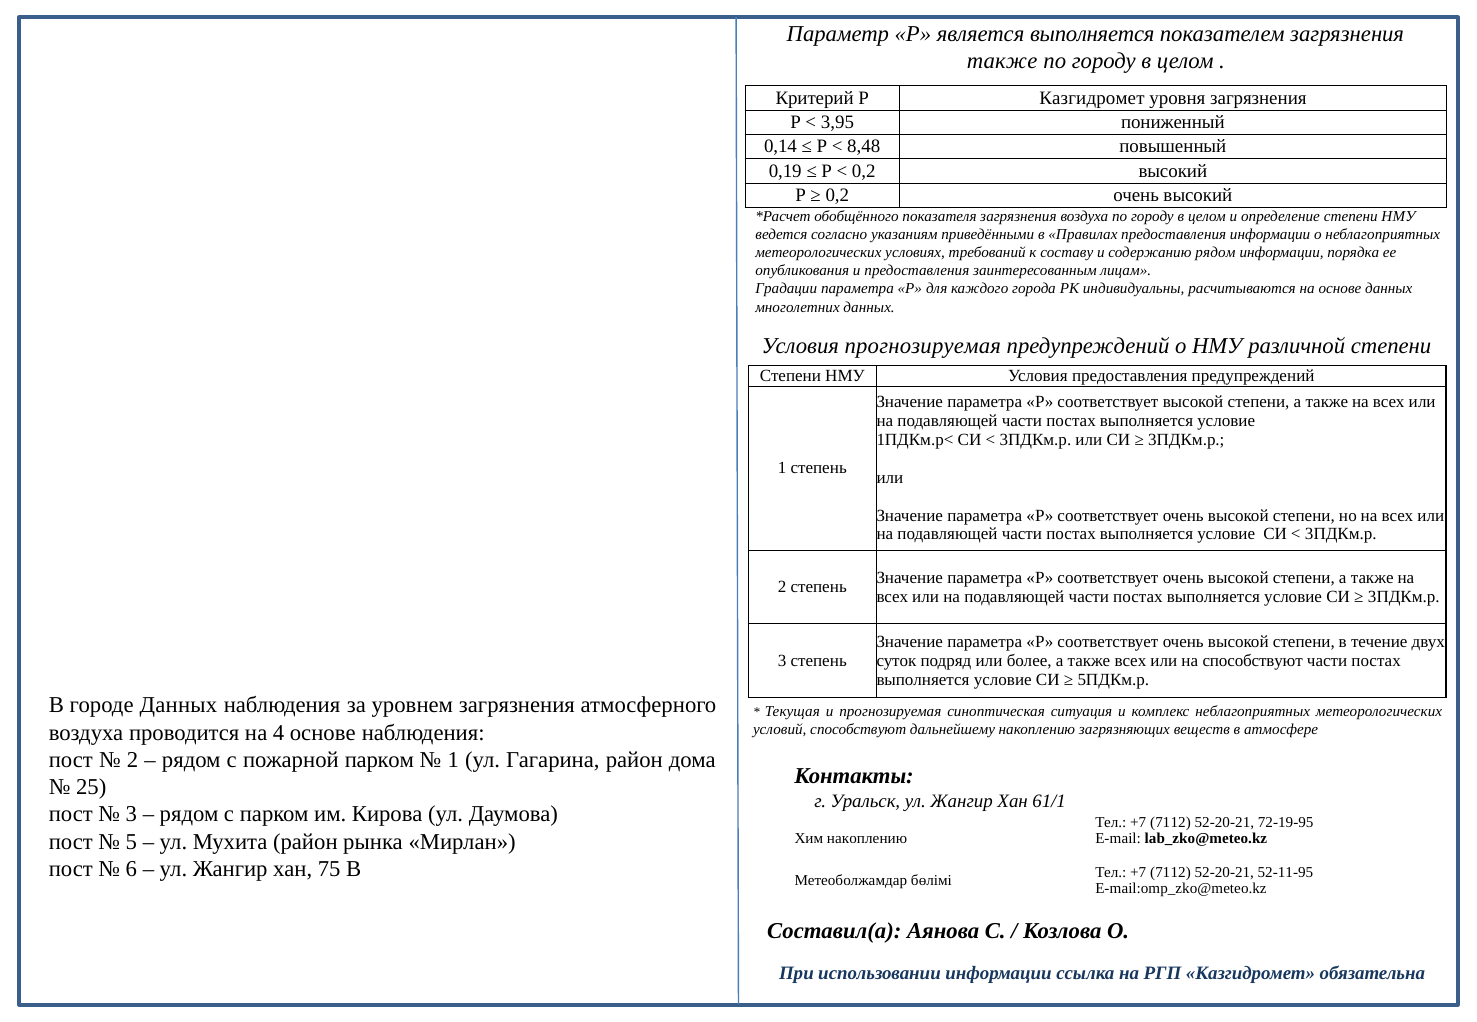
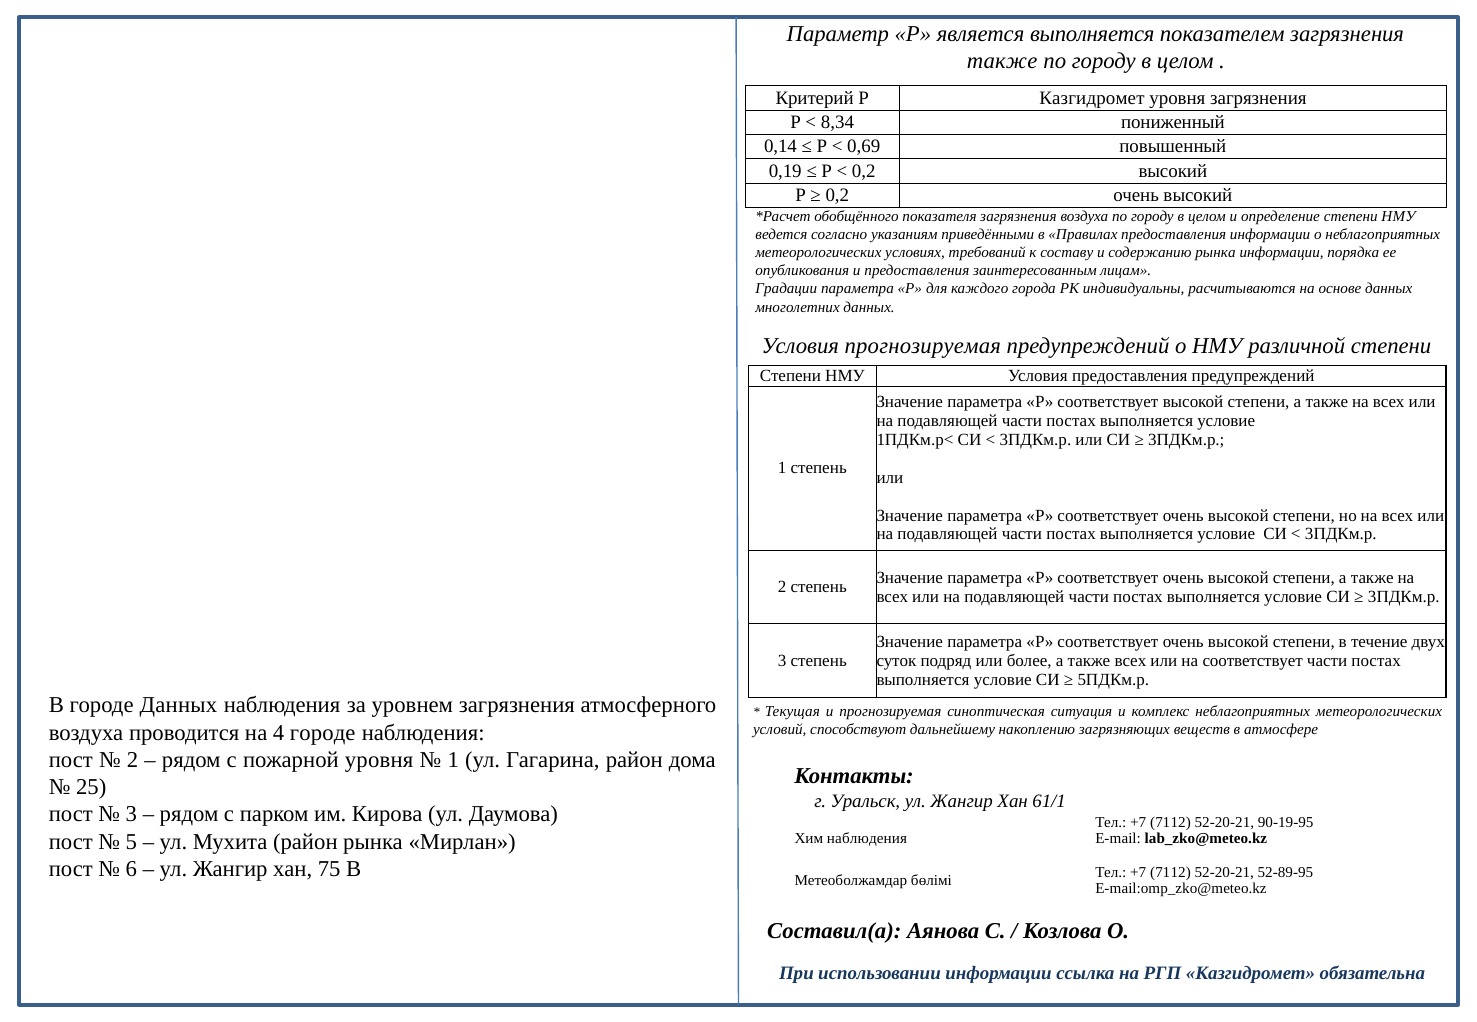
3,95: 3,95 -> 8,34 (837, 122)
8,48: 8,48 -> 0,69 (864, 147)
содержанию рядом: рядом -> рынка (1215, 253)
на способствуют: способствуют -> соответствует (1253, 661)
4 основе: основе -> городе (323, 733)
пожарной парком: парком -> уровня (379, 760)
72-19-95: 72-19-95 -> 90-19-95 (1286, 822)
Хим накоплению: накоплению -> наблюдения (867, 839)
52-11-95: 52-11-95 -> 52-89-95 (1285, 872)
